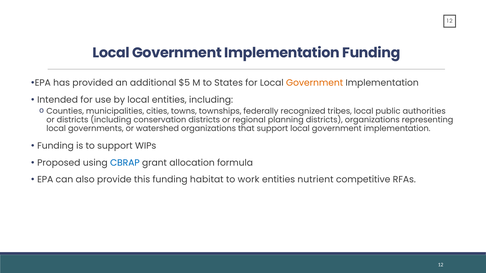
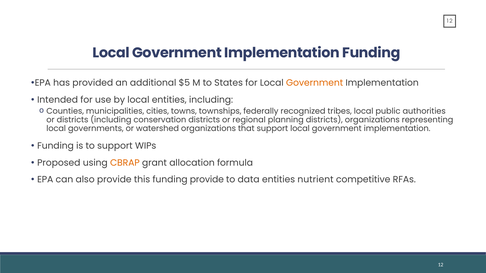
CBRAP colour: blue -> orange (125, 163)
funding habitat: habitat -> provide (207, 180)
work: work -> data (249, 180)
